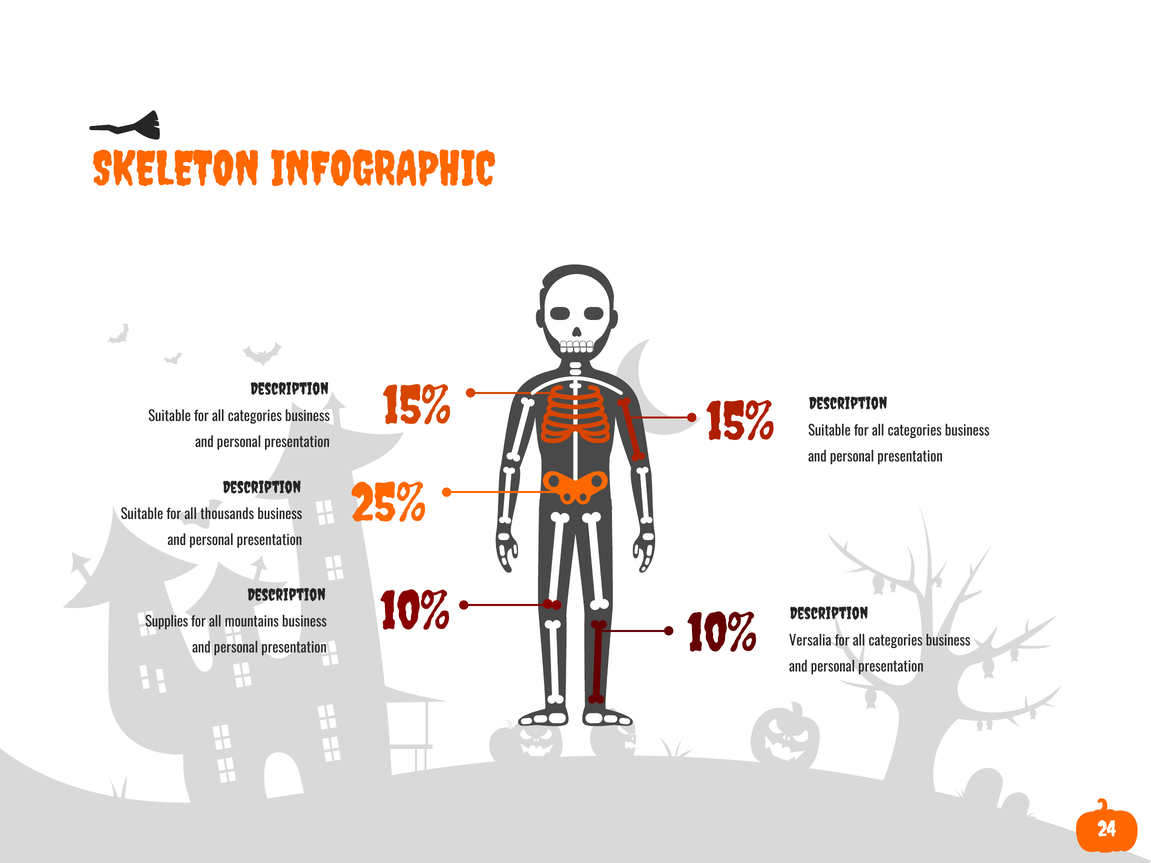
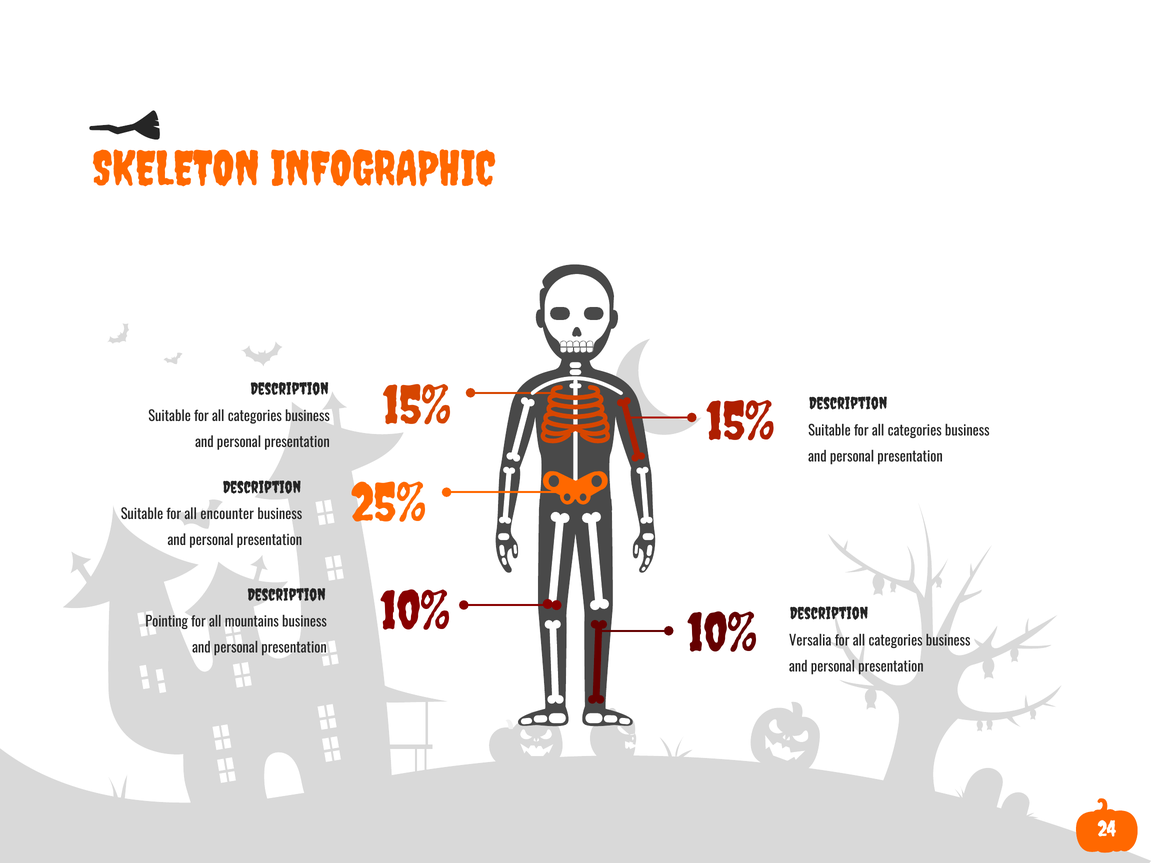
thousands: thousands -> encounter (227, 515)
Supplies: Supplies -> Pointing (167, 622)
